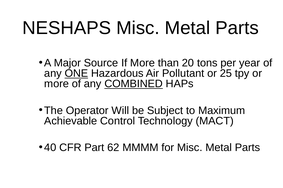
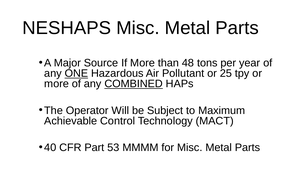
20: 20 -> 48 (188, 63)
62: 62 -> 53 (113, 148)
